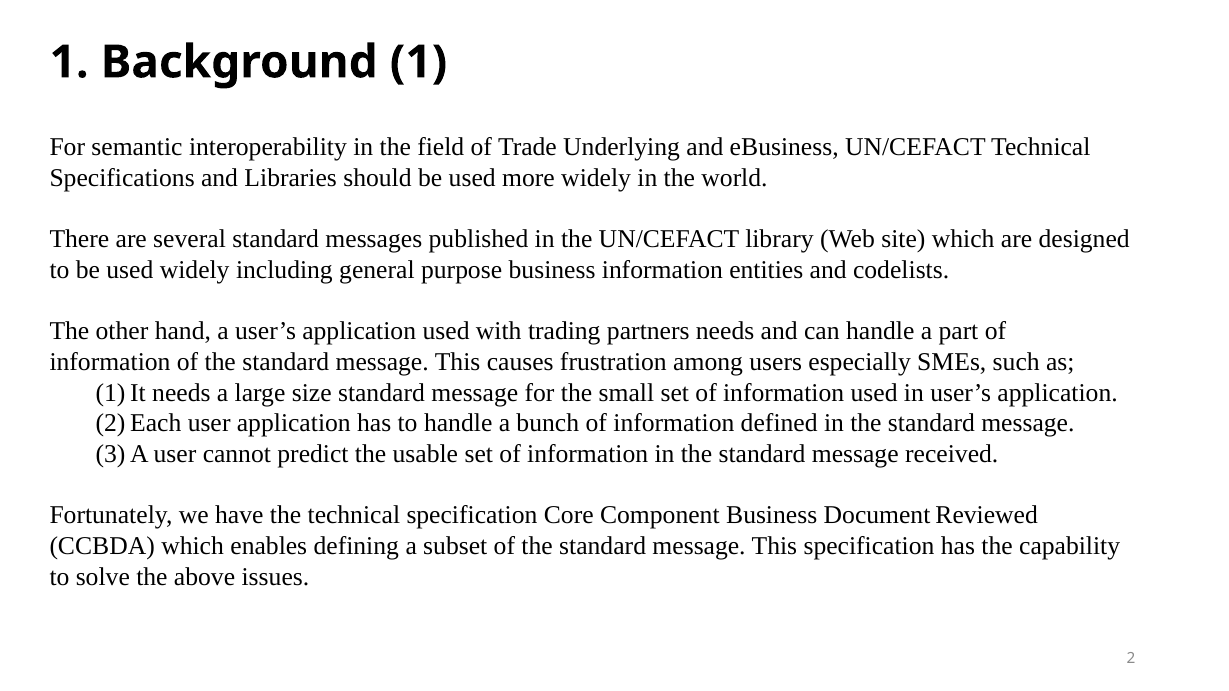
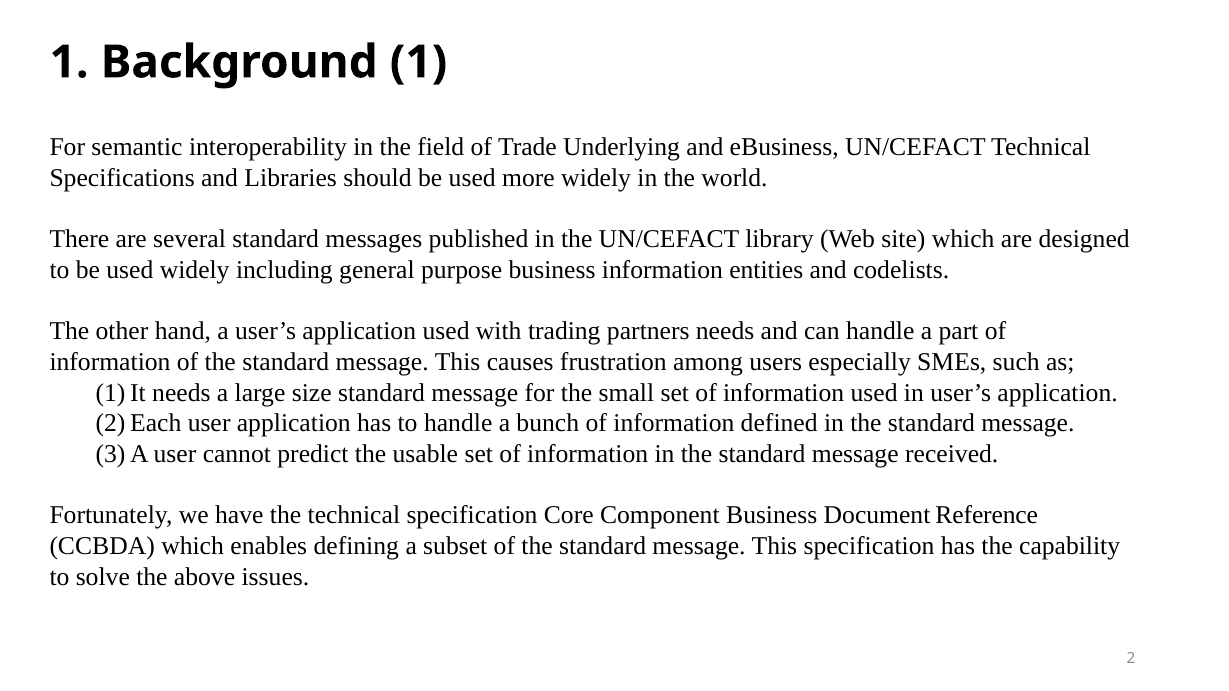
Reviewed: Reviewed -> Reference (987, 516)
